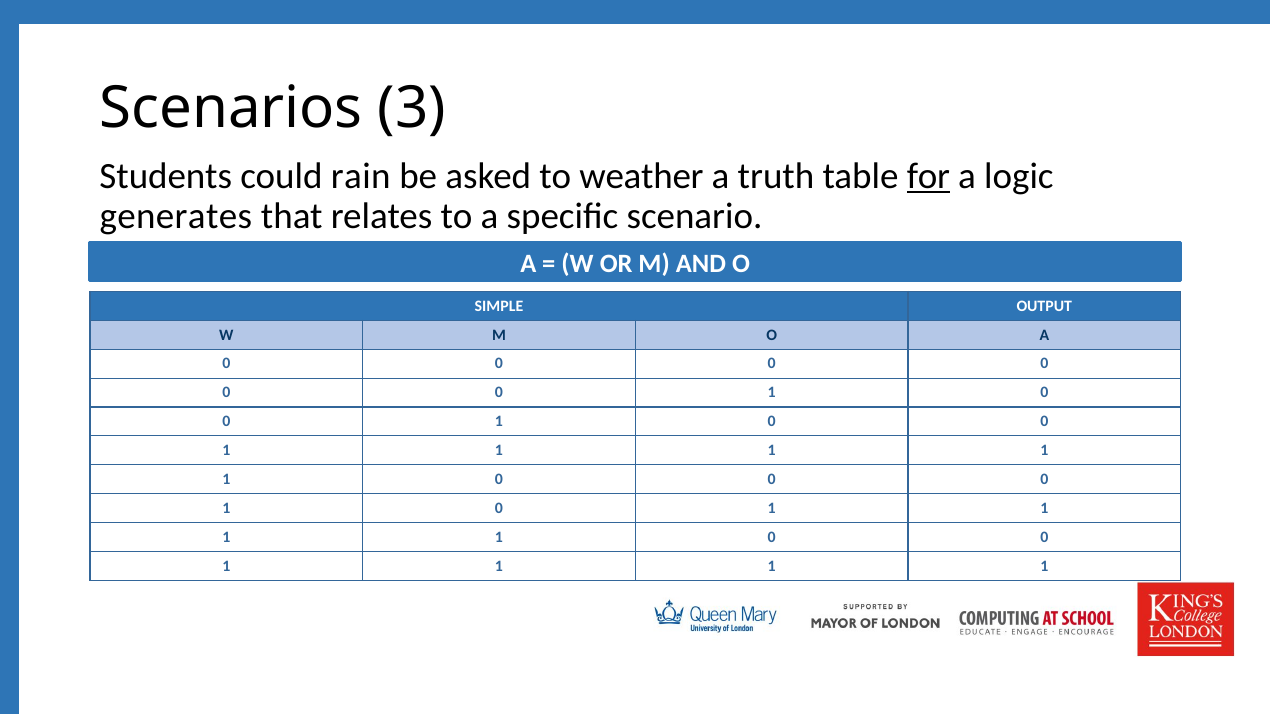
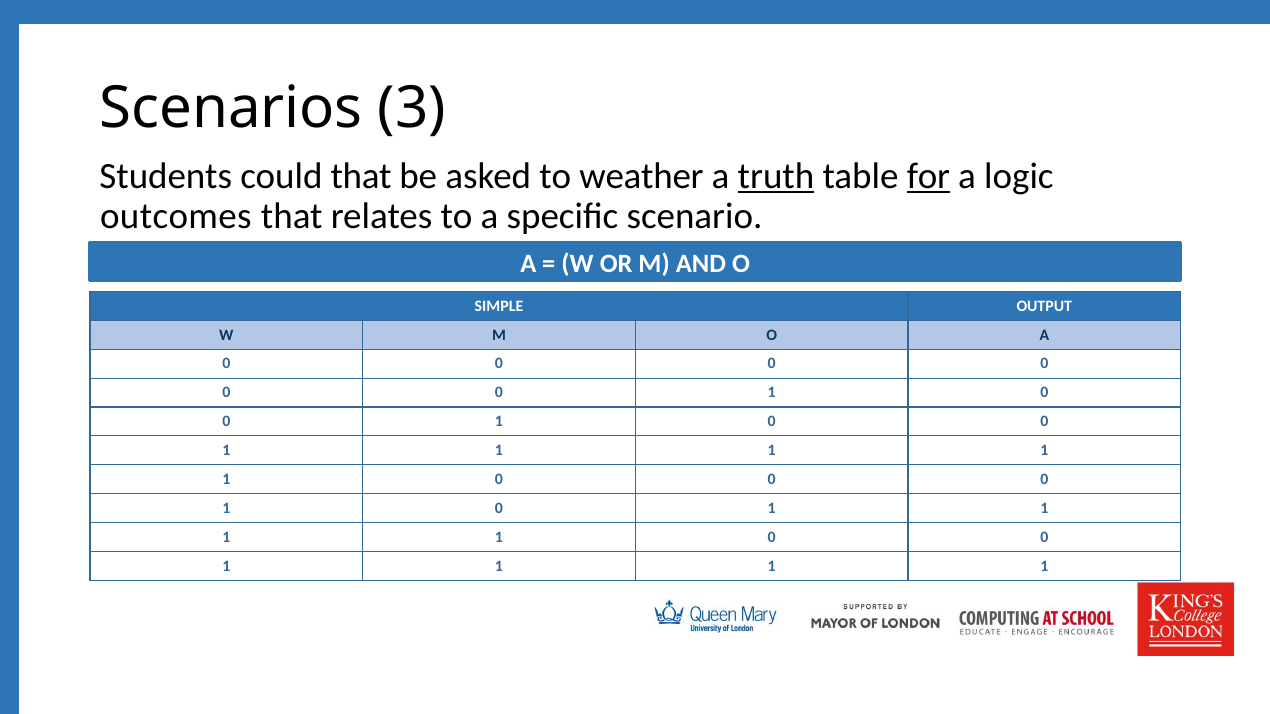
could rain: rain -> that (361, 176)
truth underline: none -> present (776, 176)
generates: generates -> outcomes (176, 216)
